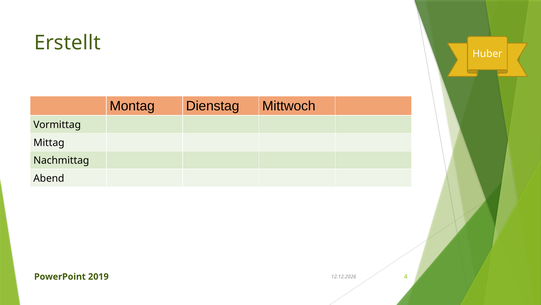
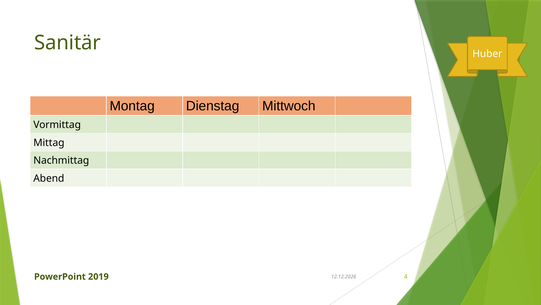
Erstellt: Erstellt -> Sanitär (68, 43)
